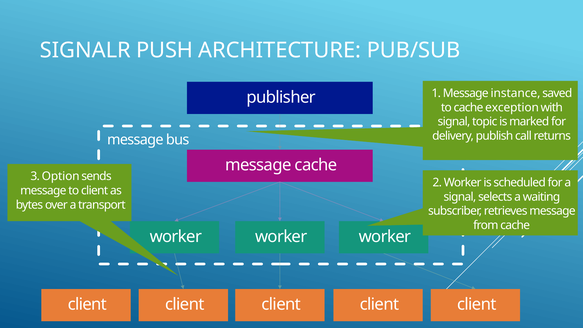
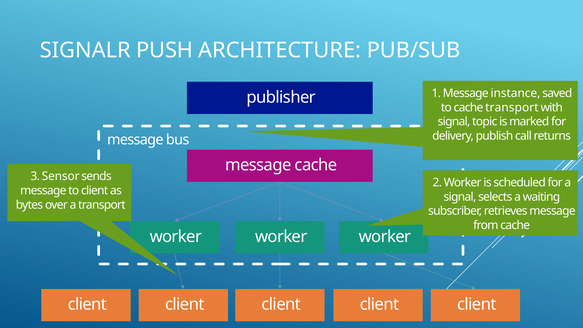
cache exception: exception -> transport (512, 107)
Option: Option -> Sensor (61, 176)
